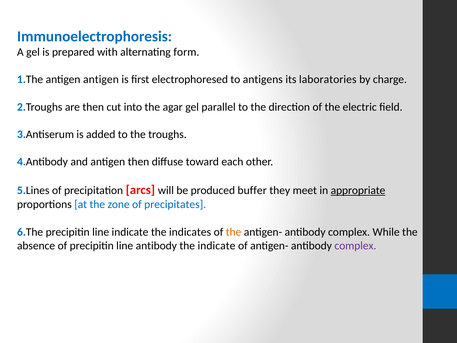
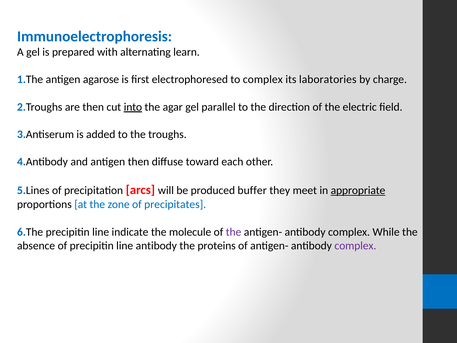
form: form -> learn (186, 52)
antigen antigen: antigen -> agarose (101, 79)
to antigens: antigens -> complex (263, 79)
into underline: none -> present (133, 107)
indicates: indicates -> molecule (190, 232)
the colour: orange -> purple (234, 232)
the indicate: indicate -> proteins (217, 245)
